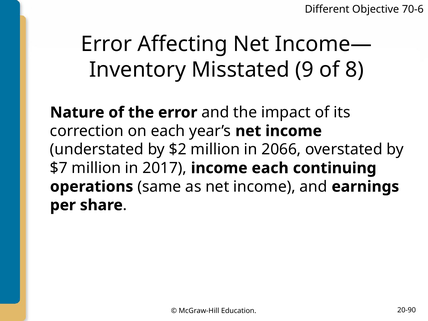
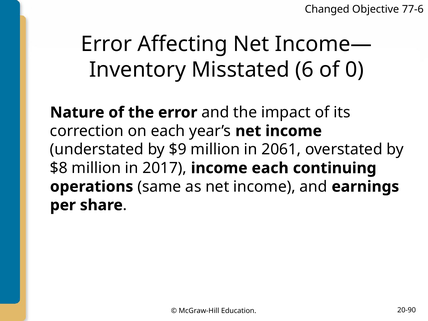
Different: Different -> Changed (327, 9)
70-6: 70-6 -> 77-6 (413, 9)
9: 9 -> 6 (304, 70)
8: 8 -> 0 (355, 70)
$2: $2 -> $9 (178, 150)
2066: 2066 -> 2061 (281, 150)
$7: $7 -> $8 (59, 168)
